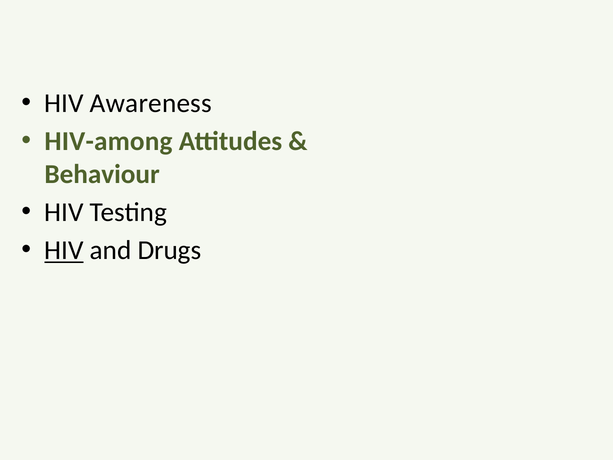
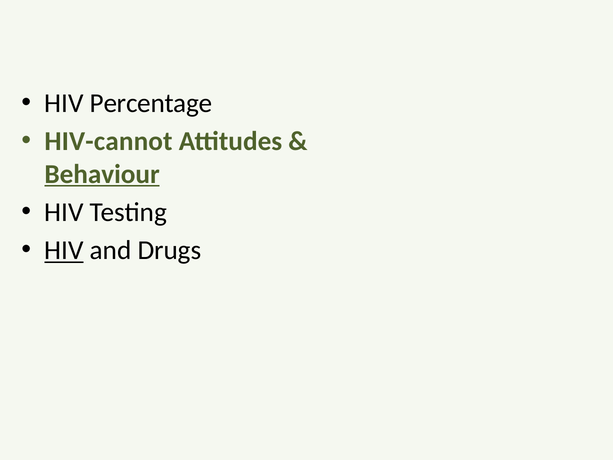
Awareness: Awareness -> Percentage (151, 103)
HIV-among: HIV-among -> HIV-cannot (109, 141)
Behaviour underline: none -> present (102, 174)
